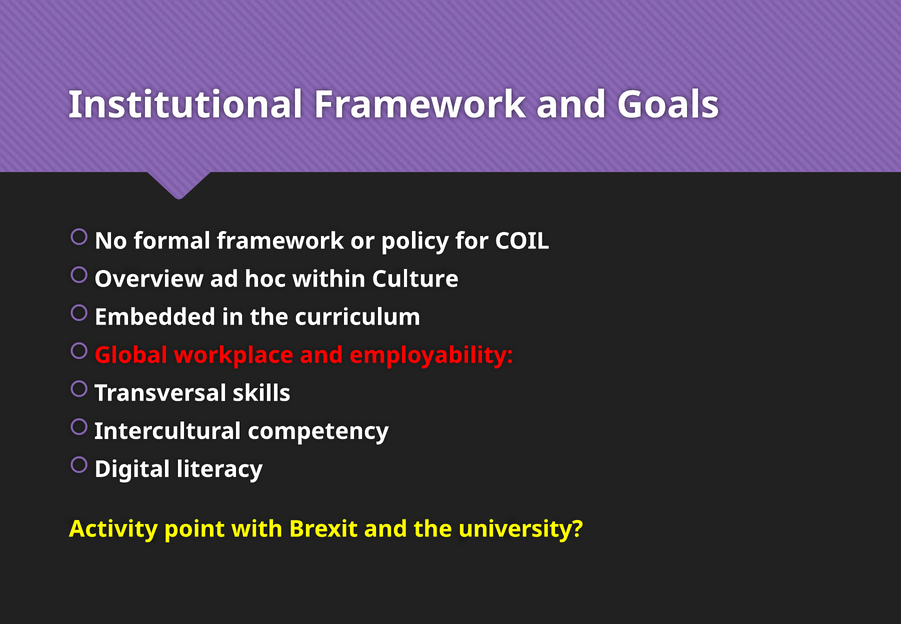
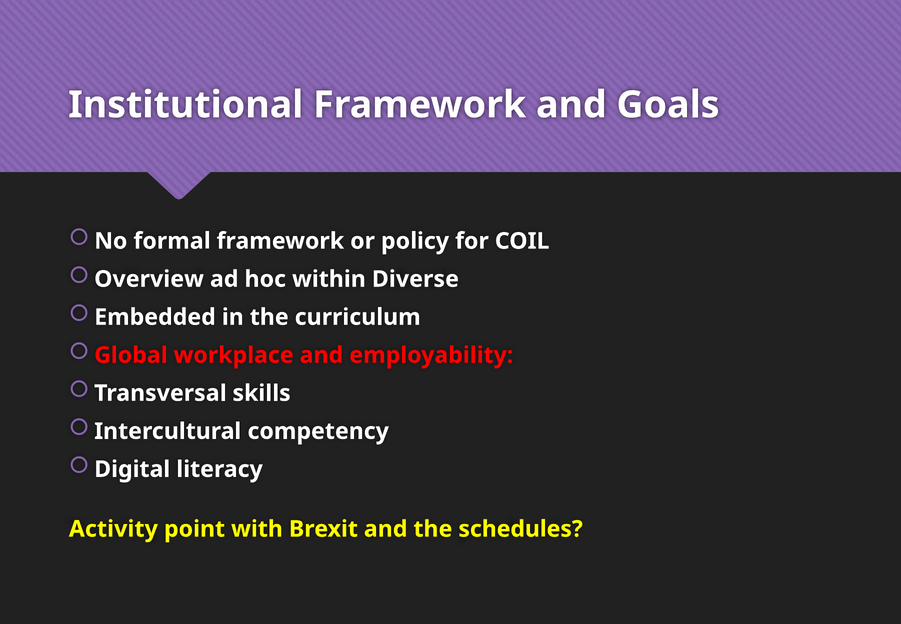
Culture: Culture -> Diverse (415, 279)
university: university -> schedules (521, 529)
